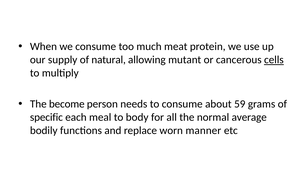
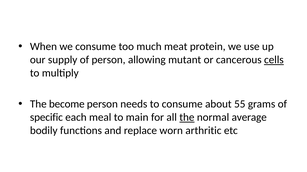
of natural: natural -> person (109, 60)
59: 59 -> 55 (240, 104)
body: body -> main (137, 118)
the underline: none -> present (187, 118)
manner: manner -> arthritic (203, 131)
